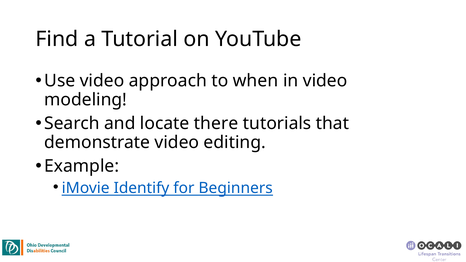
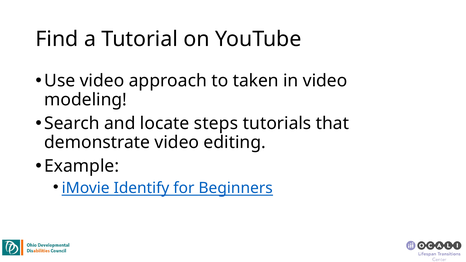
when: when -> taken (256, 81)
there: there -> steps (216, 123)
